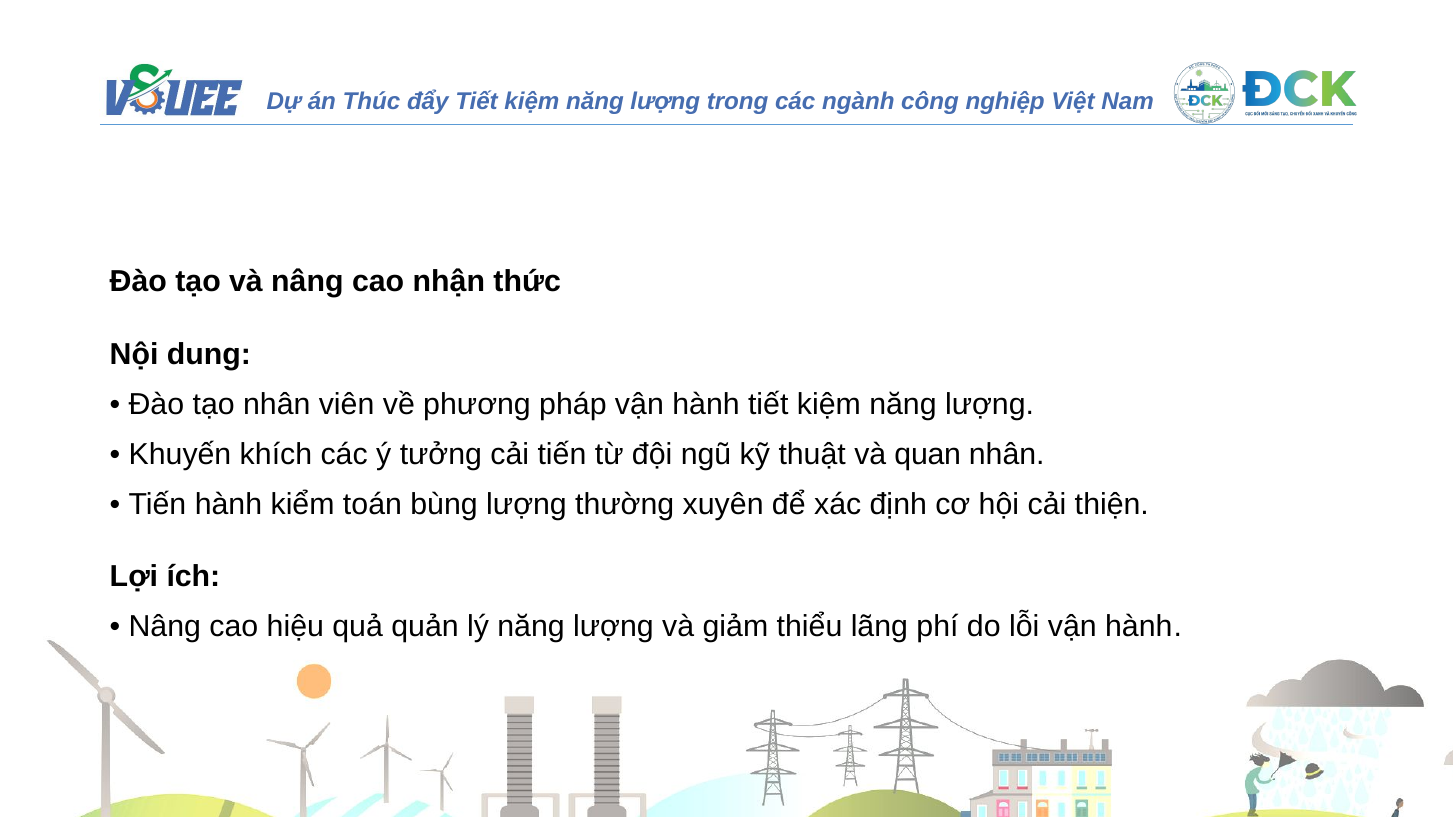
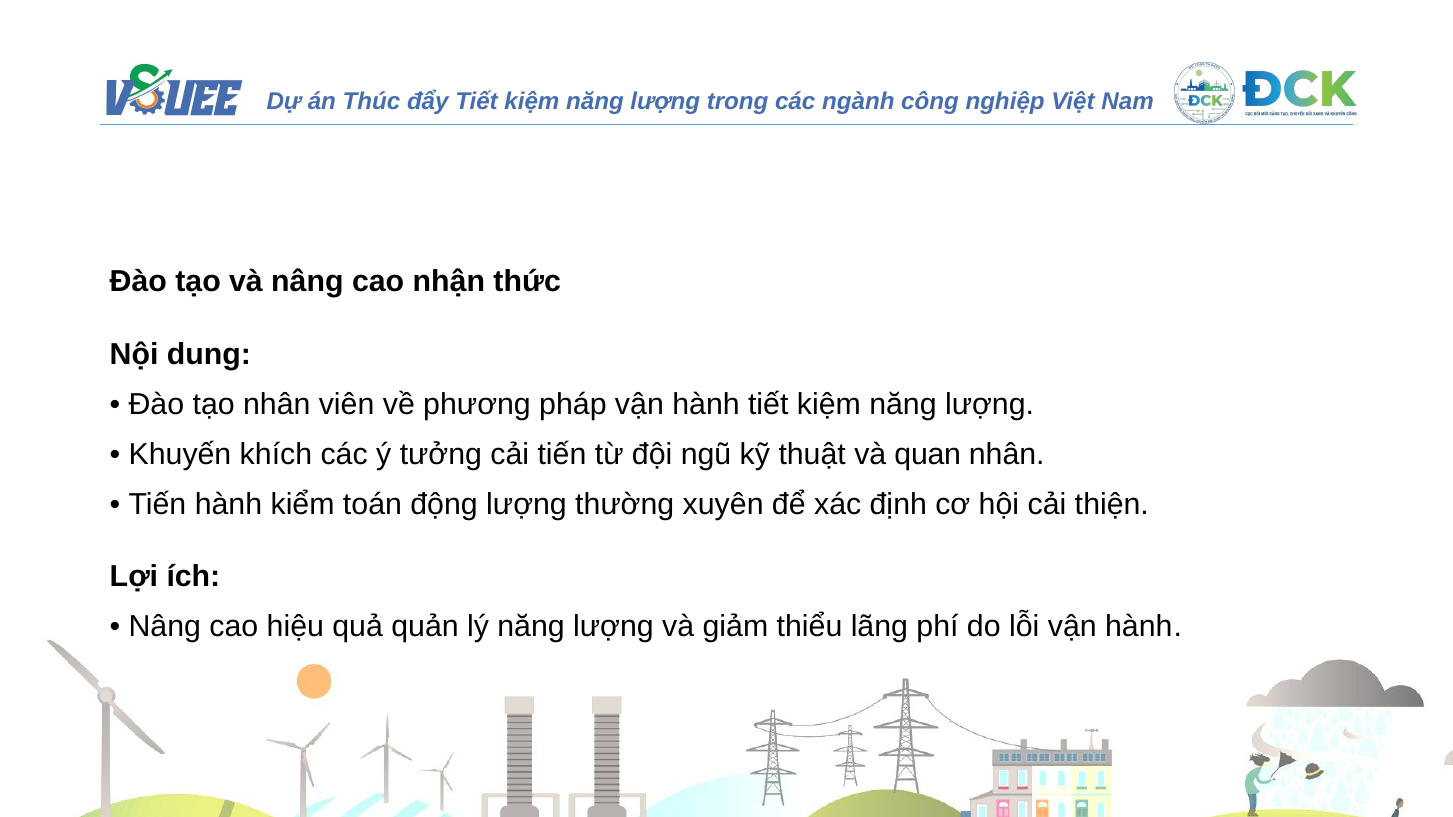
bùng: bùng -> động (444, 504)
